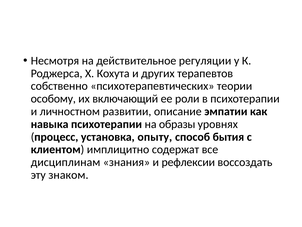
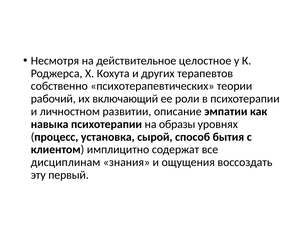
регуляции: регуляции -> целостное (205, 61)
особому: особому -> рабочий (53, 99)
опыту: опыту -> сырой (155, 137)
рефлексии: рефлексии -> ощущения (188, 162)
знаком: знаком -> первый (69, 175)
